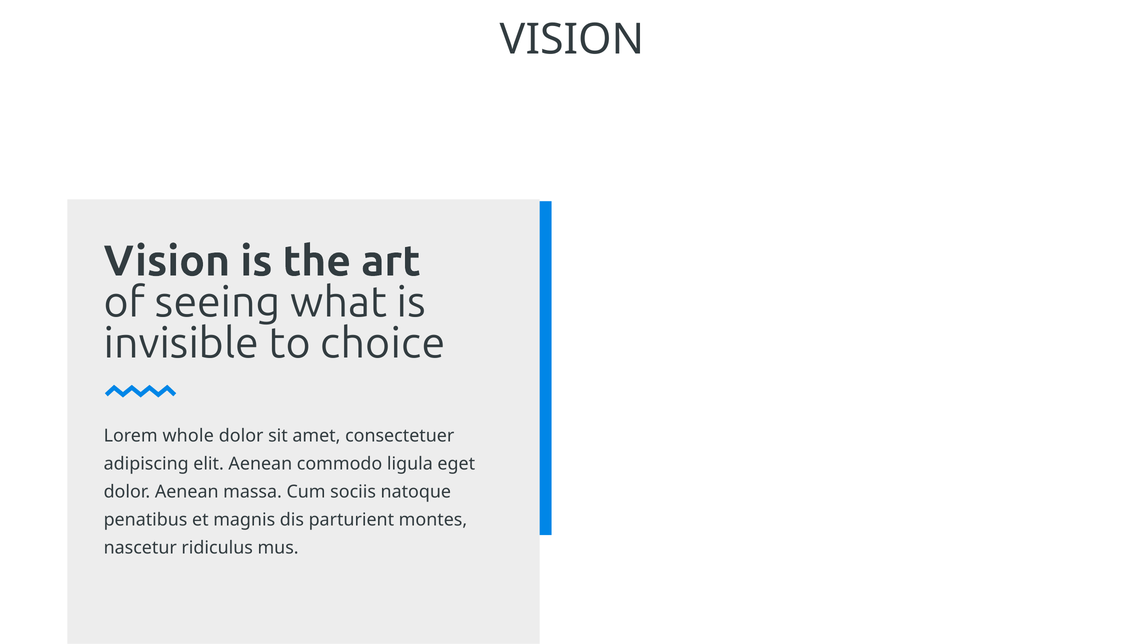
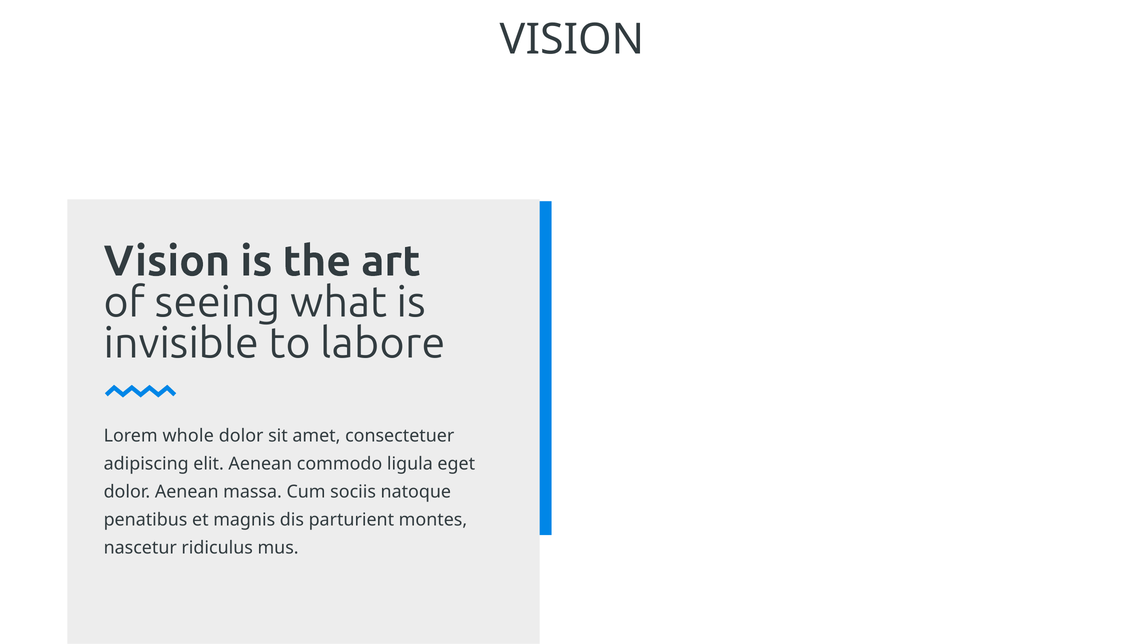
choice: choice -> labore (383, 344)
